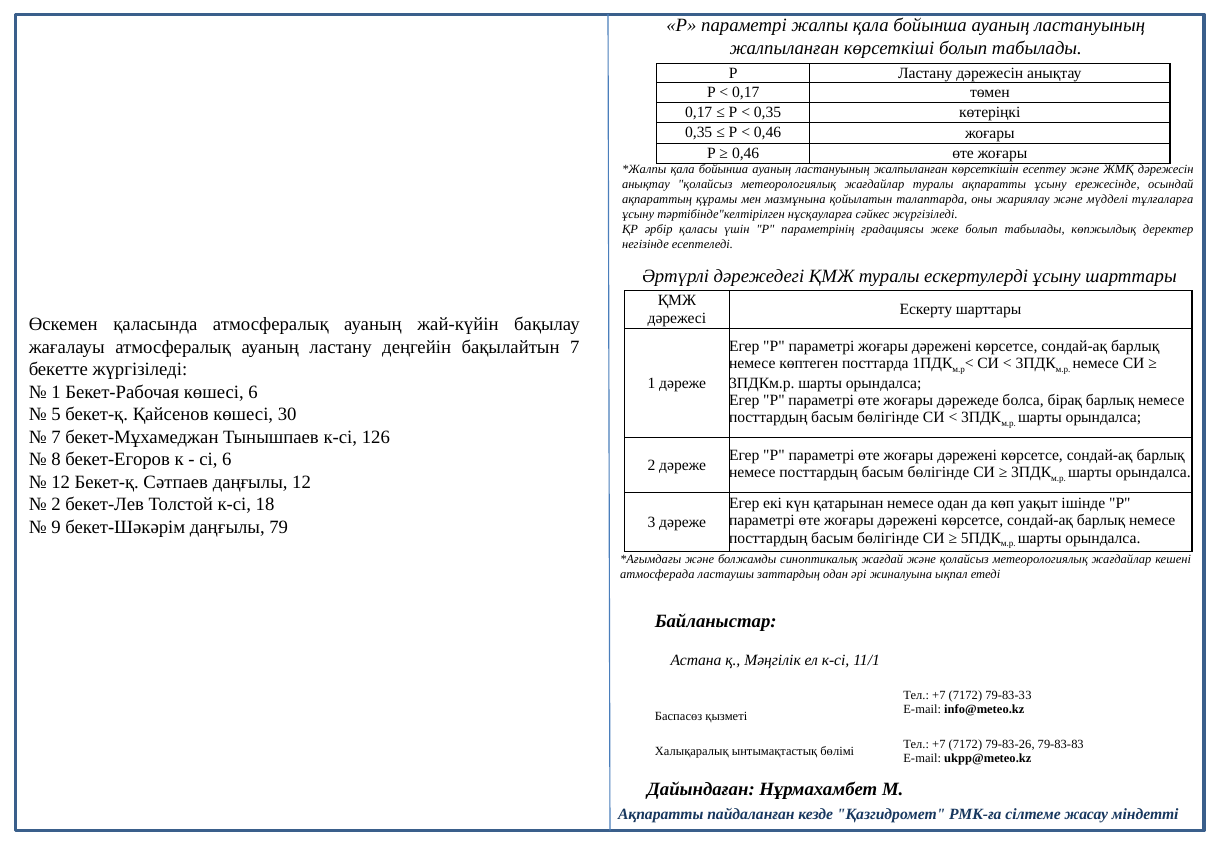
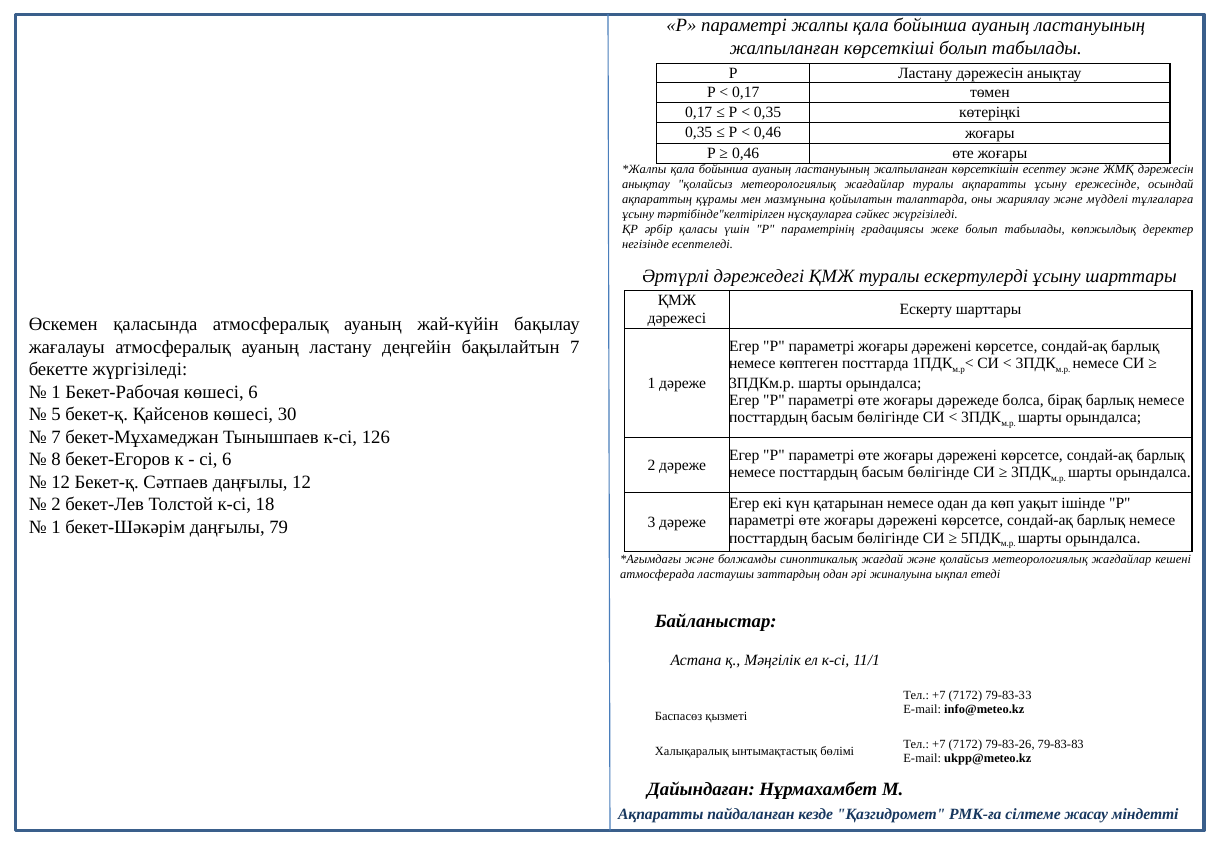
9: 9 -> 1 (56, 527)
